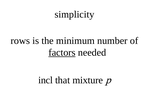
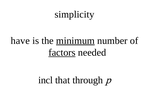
rows: rows -> have (20, 41)
minimum underline: none -> present (75, 41)
mixture: mixture -> through (88, 81)
